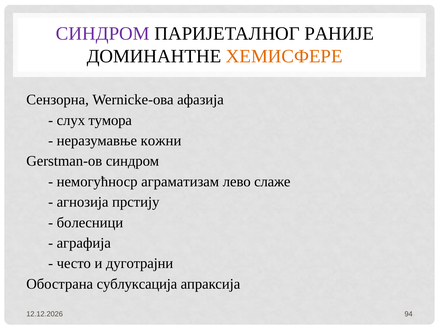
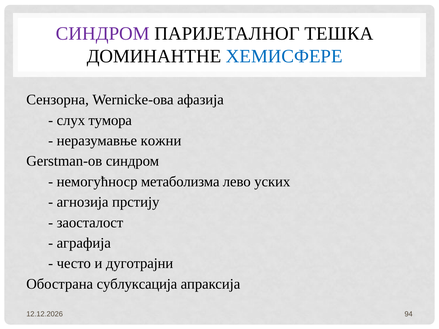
РАНИЈЕ: РАНИЈЕ -> ТЕШКА (339, 34)
ХЕМИСФЕРЕ colour: orange -> blue (284, 56)
аграматизам: аграматизам -> метаболизма (180, 182)
слаже: слаже -> уских (272, 182)
болесници: болесници -> заосталост (90, 223)
